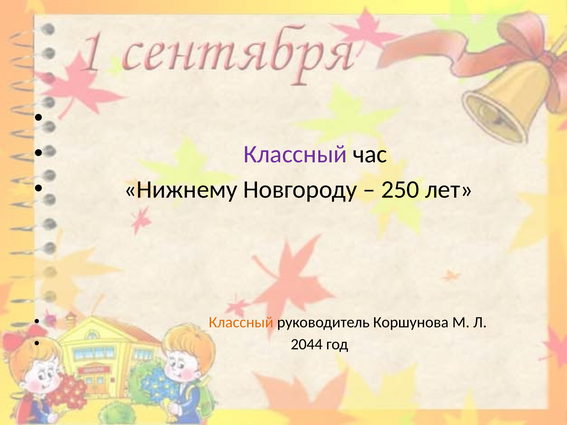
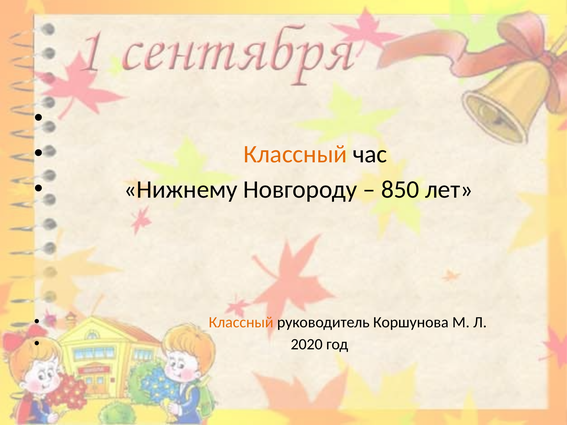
Классный colour: purple -> orange (295, 154)
250: 250 -> 850 (400, 190)
2044: 2044 -> 2020 (307, 345)
